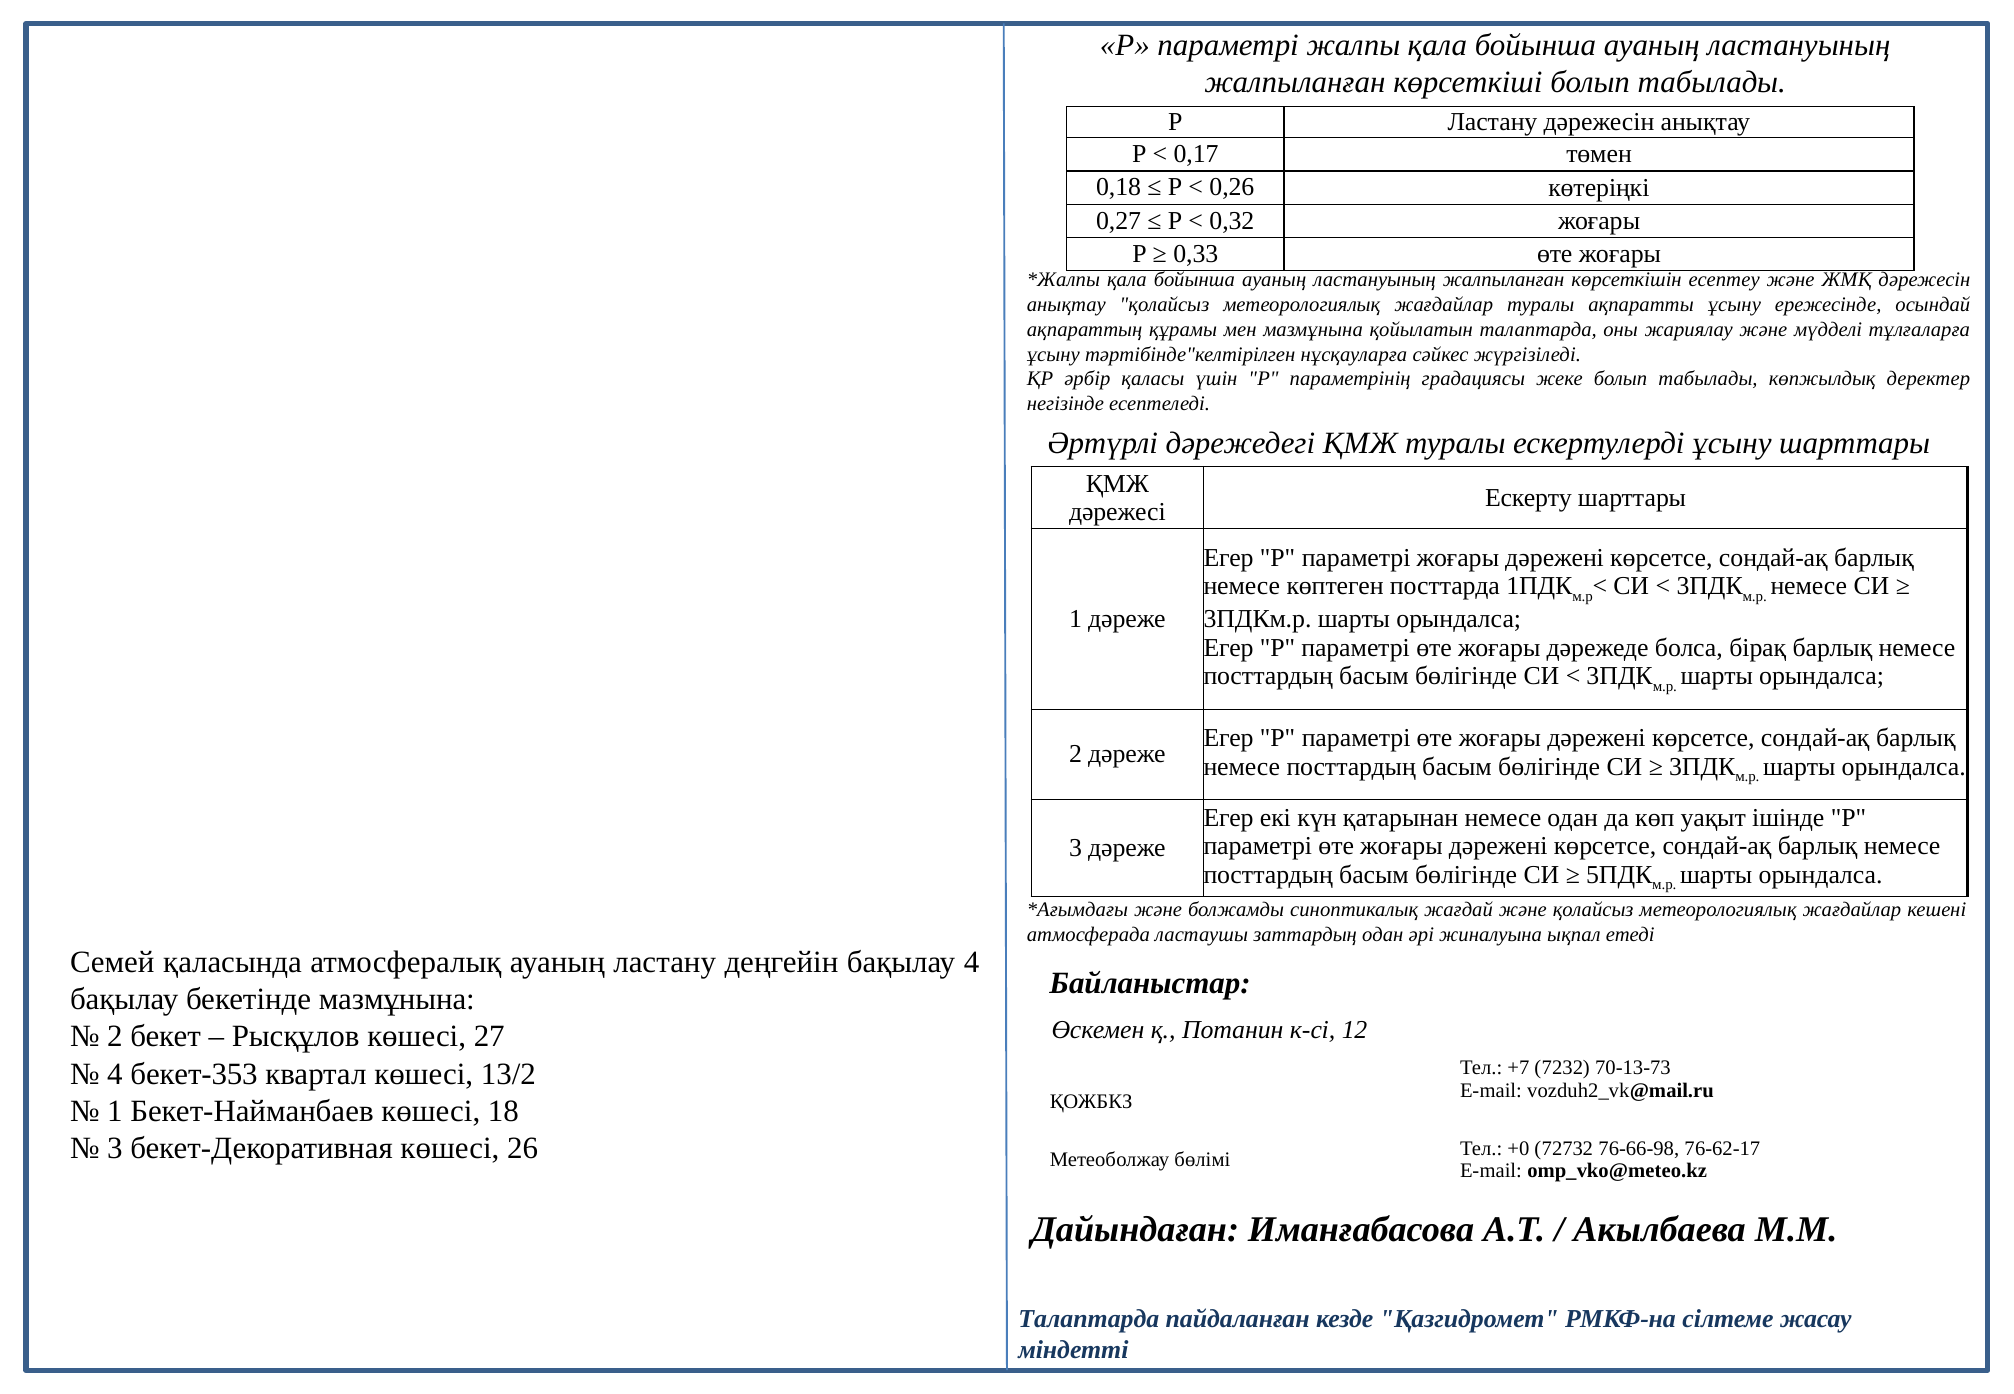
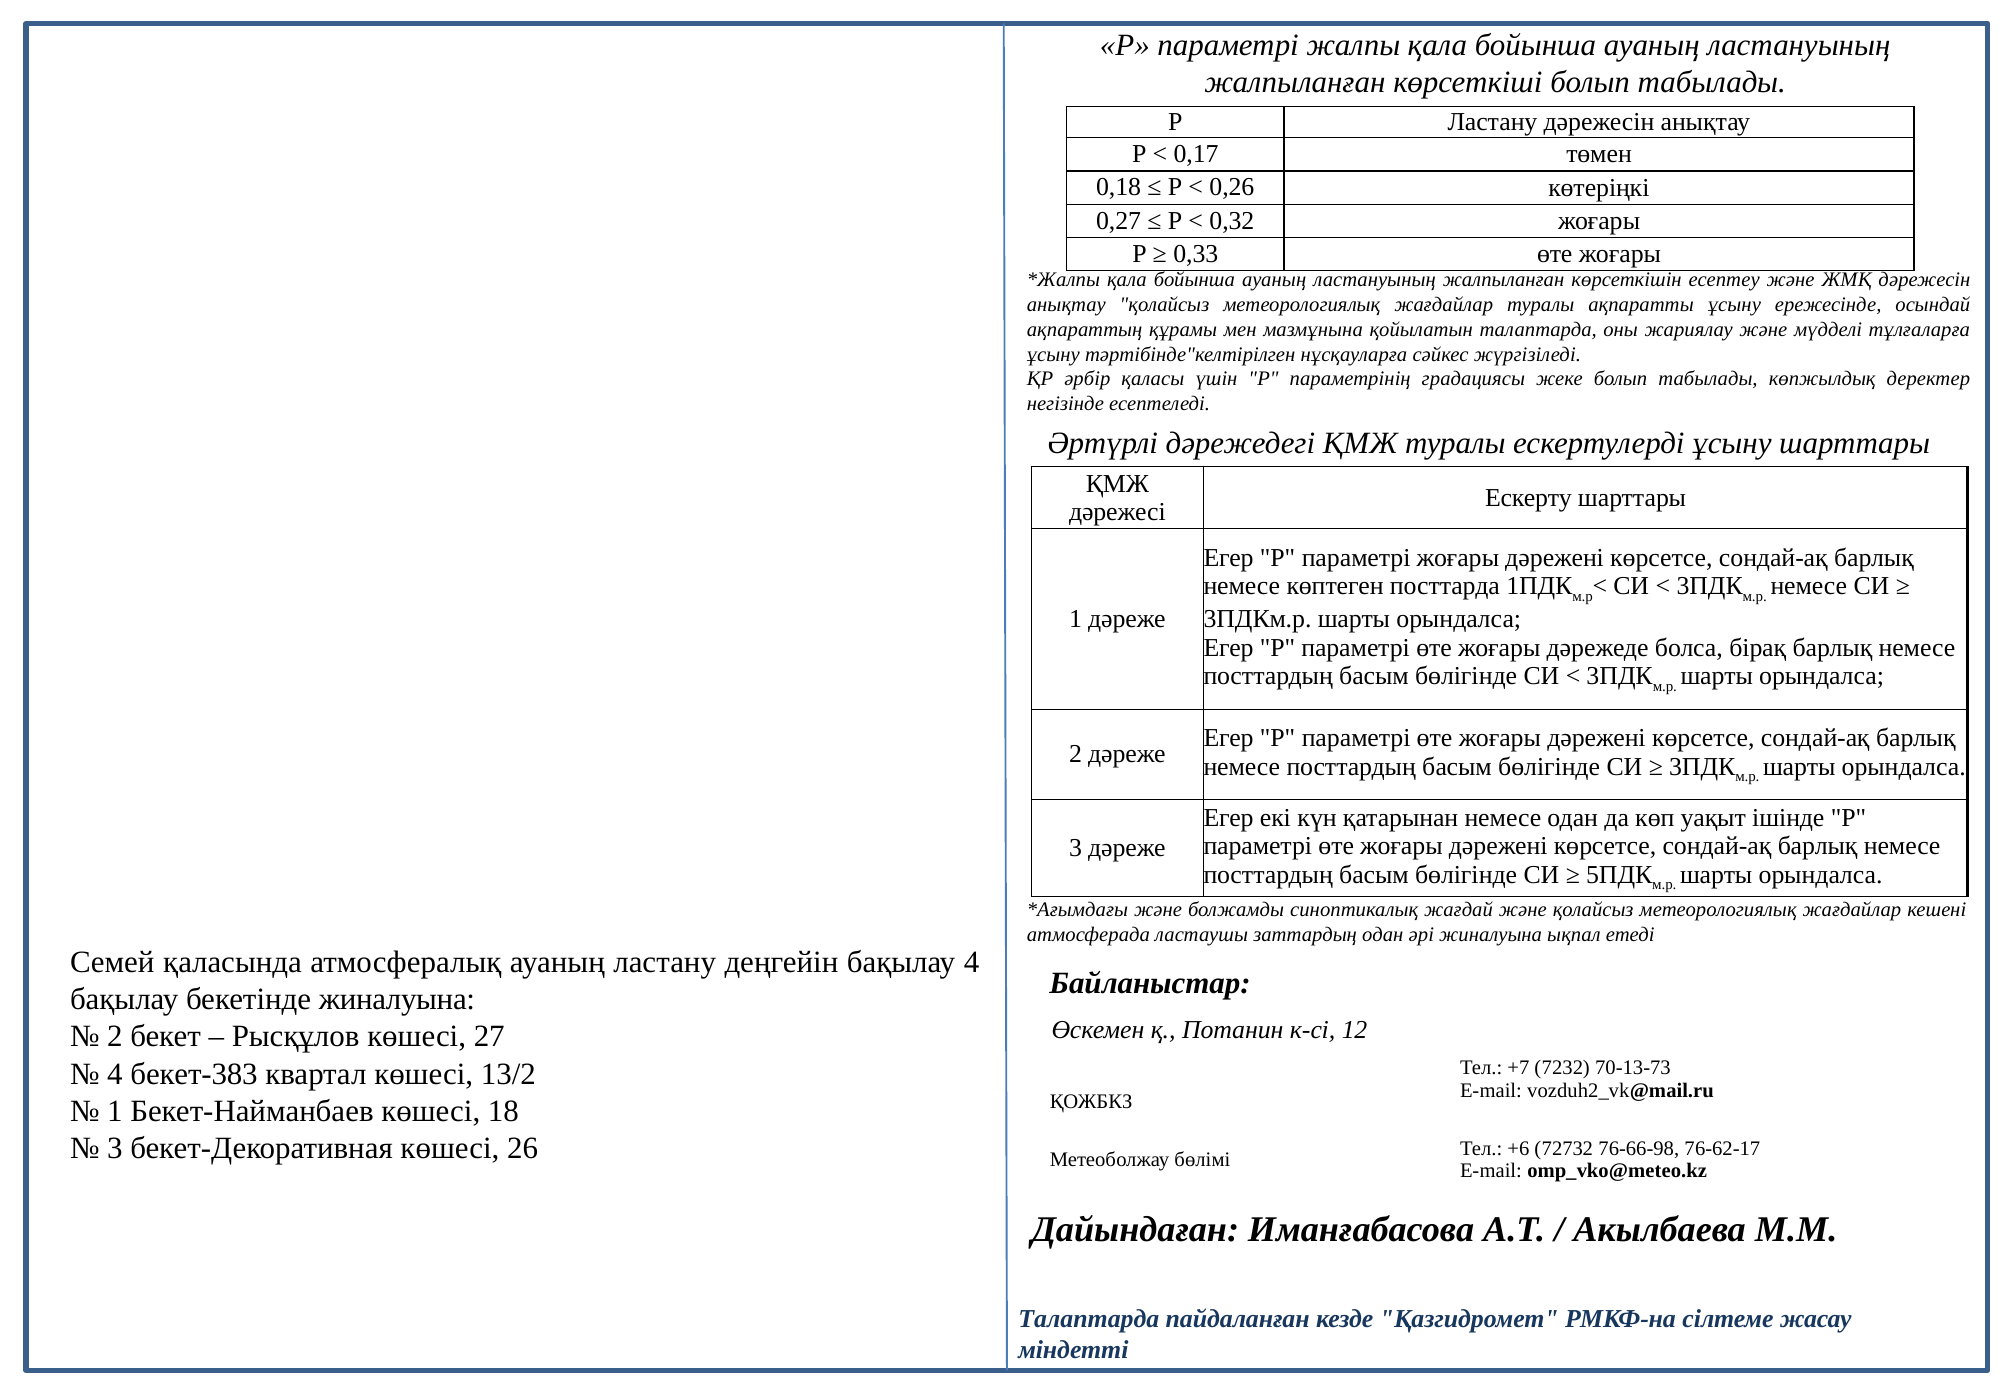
бекетінде мазмұнына: мазмұнына -> жиналуына (397, 1000)
бекет-353: бекет-353 -> бекет-383 (194, 1074)
+0: +0 -> +6 (1518, 1149)
